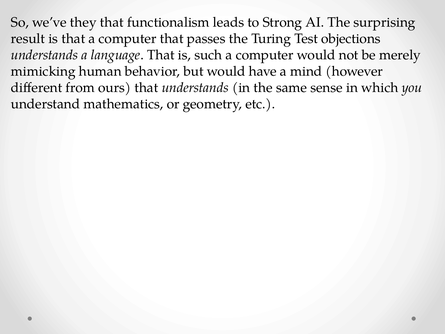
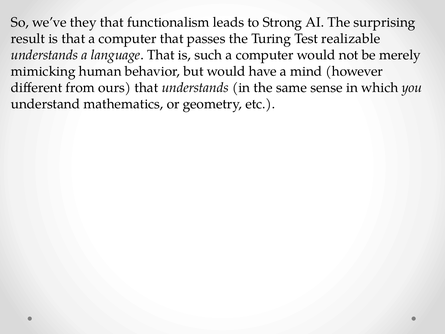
objections: objections -> realizable (351, 39)
